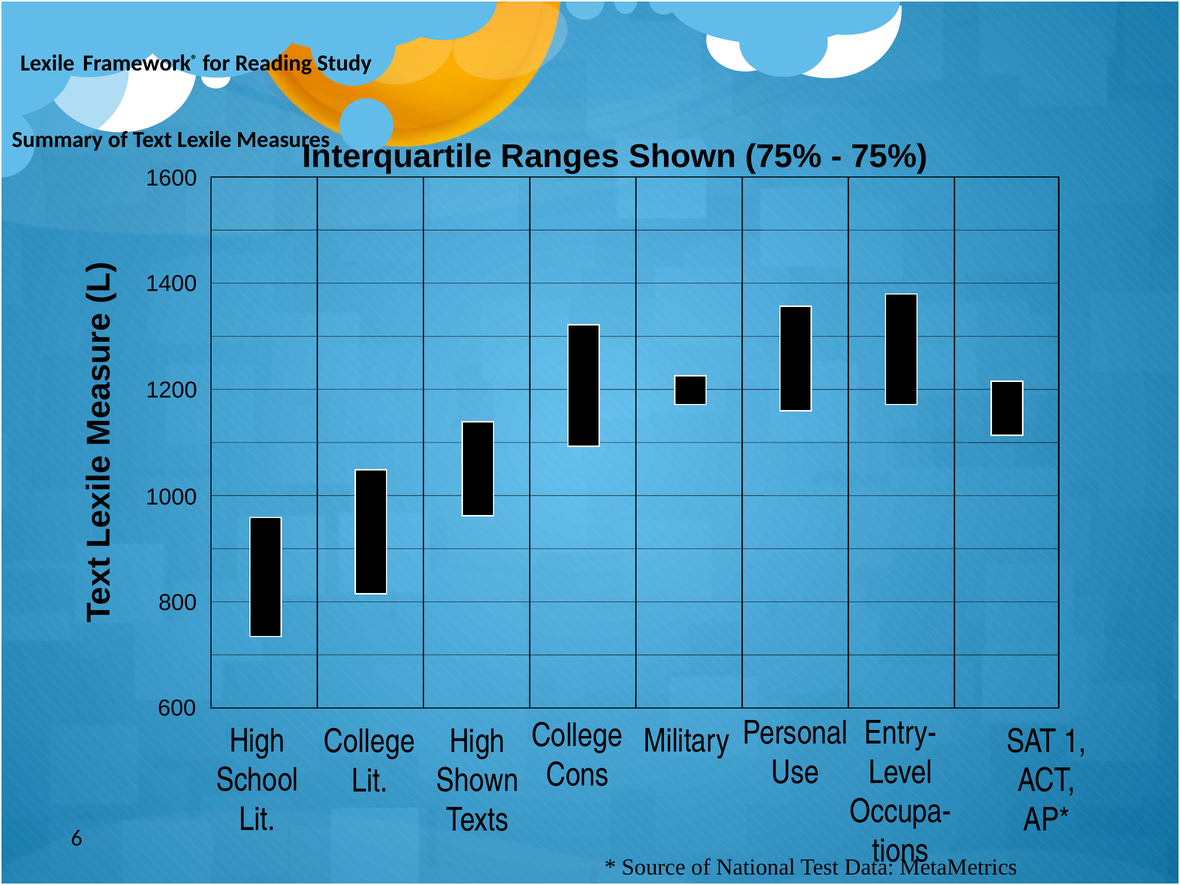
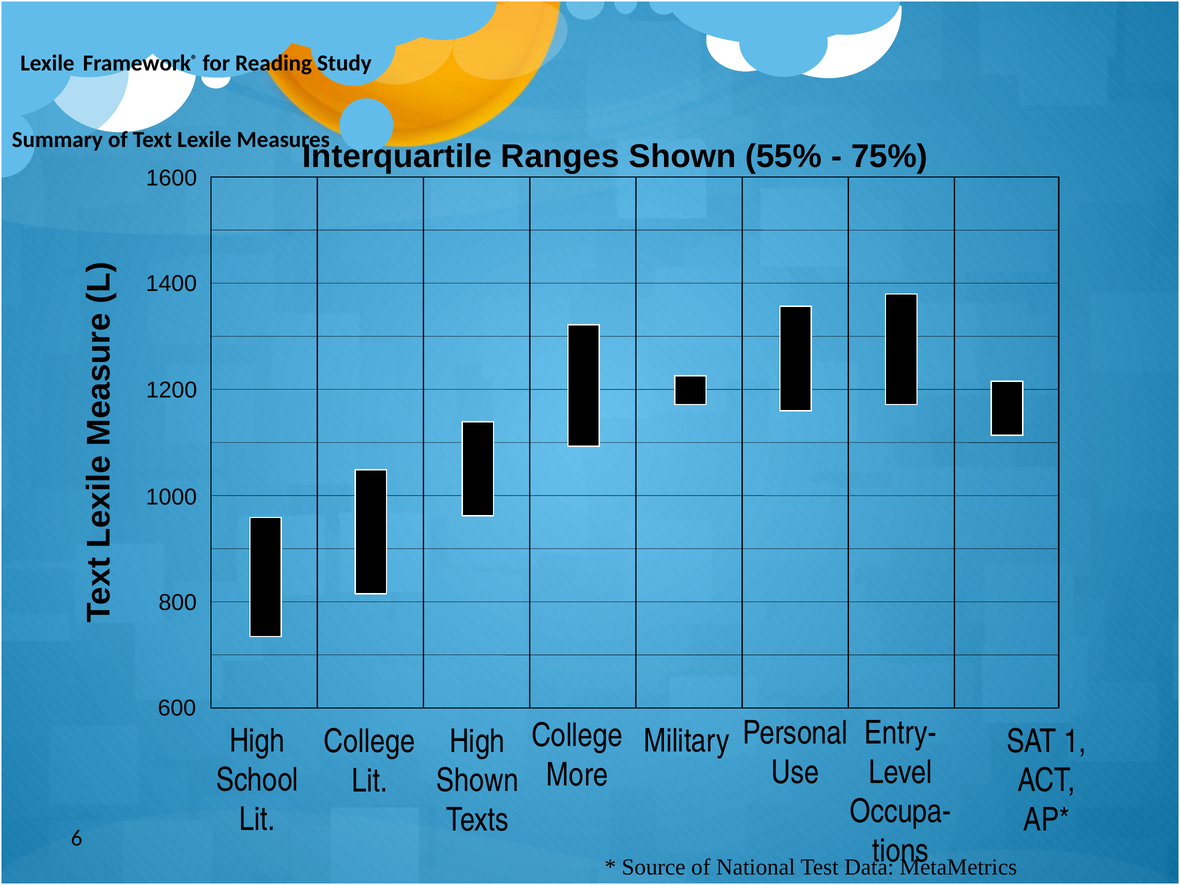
Shown 75%: 75% -> 55% (784, 157)
Cons: Cons -> More (577, 775)
